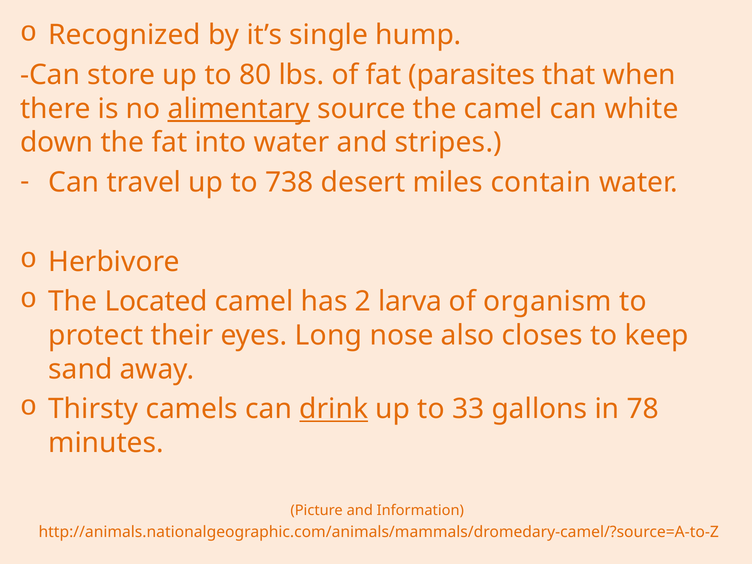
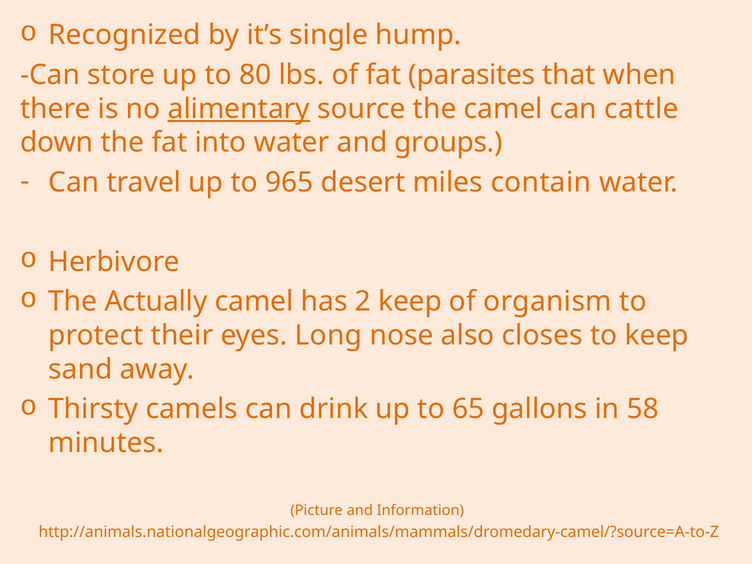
white: white -> cattle (642, 109)
stripes: stripes -> groups (449, 143)
738: 738 -> 965 (289, 182)
Located: Located -> Actually (156, 302)
2 larva: larva -> keep (410, 302)
drink underline: present -> none (334, 409)
33: 33 -> 65 (468, 409)
78: 78 -> 58 (643, 409)
